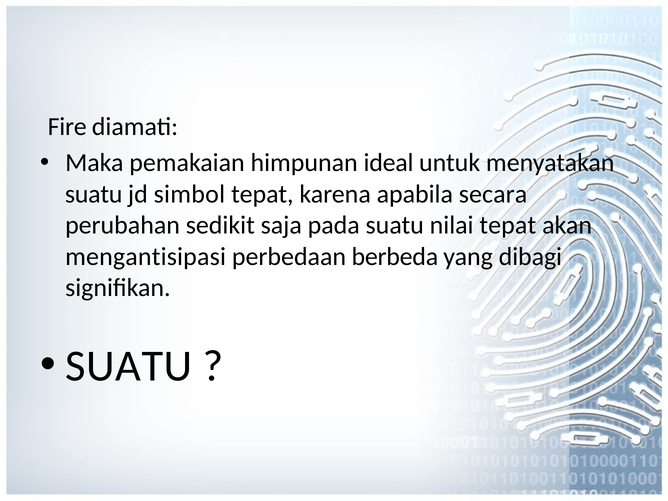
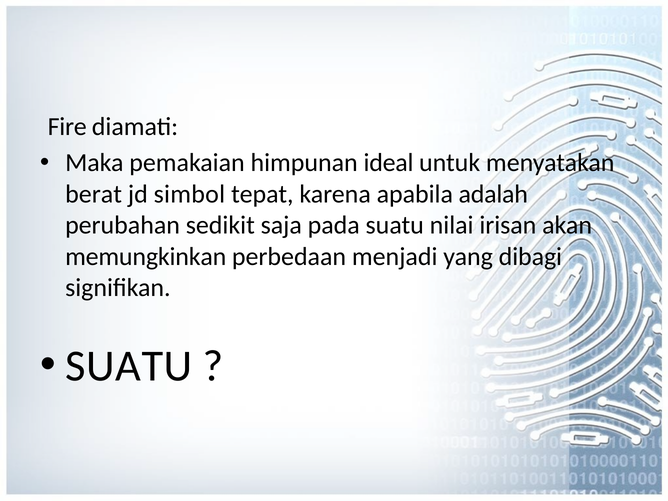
suatu: suatu -> berat (94, 194)
secara: secara -> adalah (493, 194)
nilai tepat: tepat -> irisan (508, 225)
mengantisipasi: mengantisipasi -> memungkinkan (146, 256)
berbeda: berbeda -> menjadi (395, 256)
